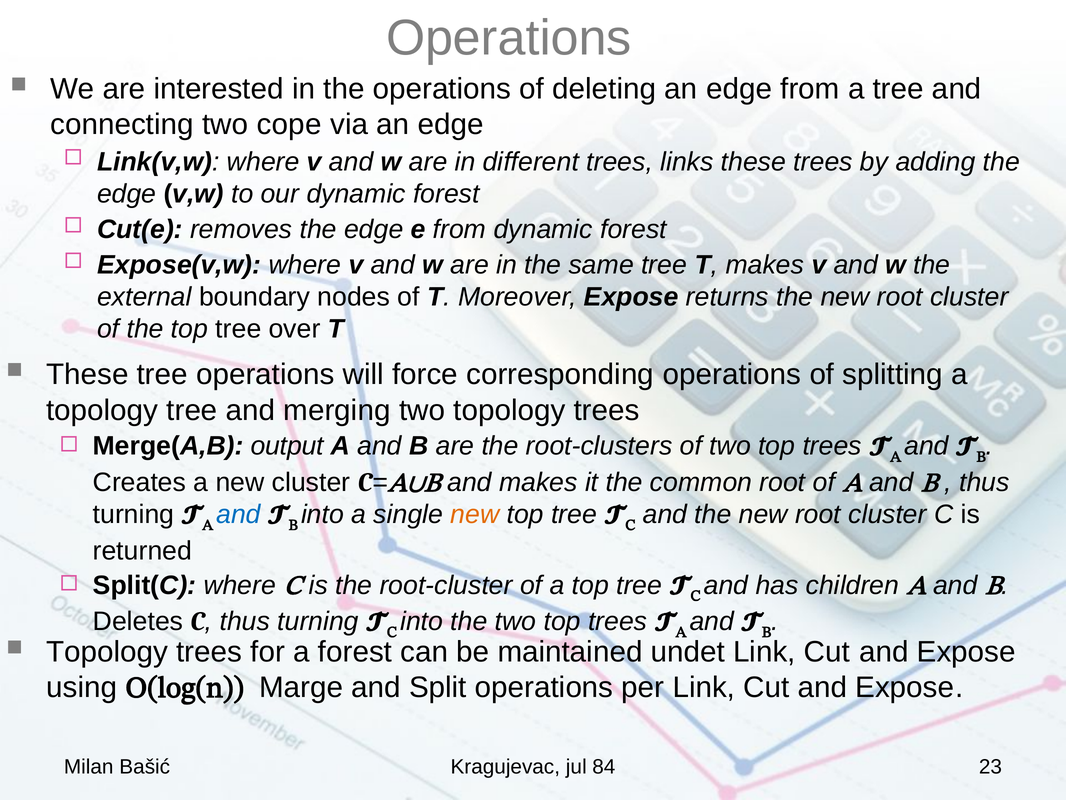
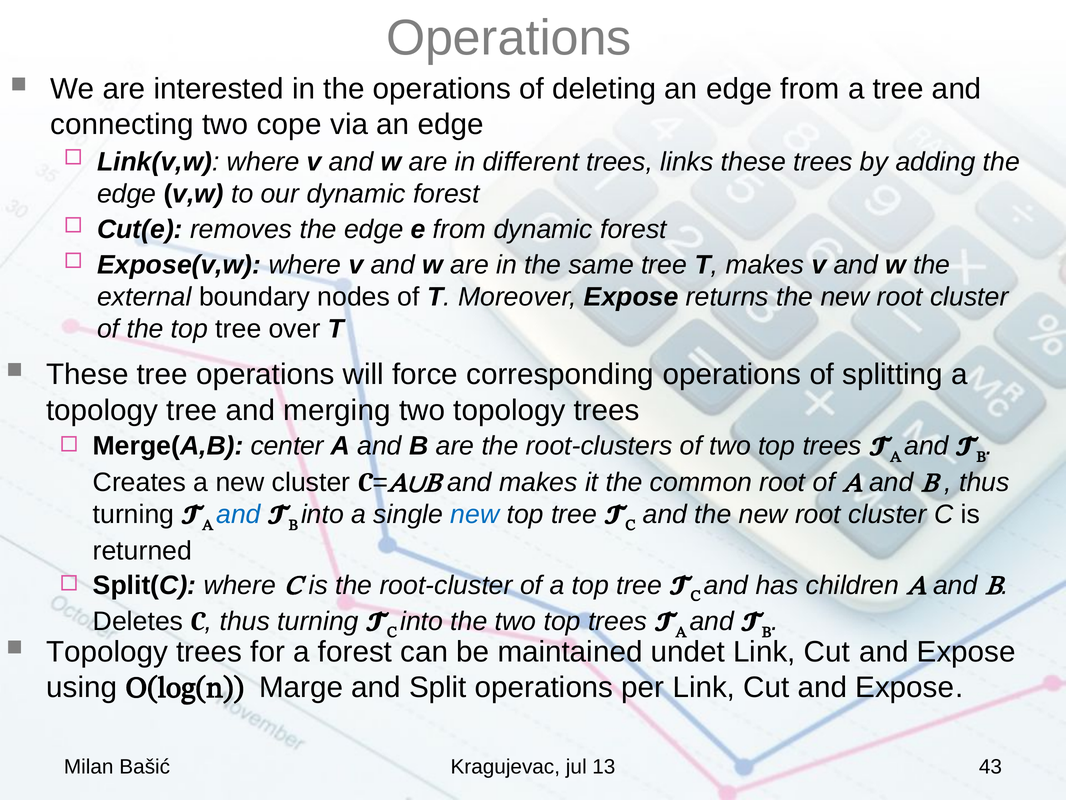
output: output -> center (287, 446)
new colour: orange -> blue (475, 514)
84: 84 -> 13 (604, 766)
23: 23 -> 43 (990, 766)
